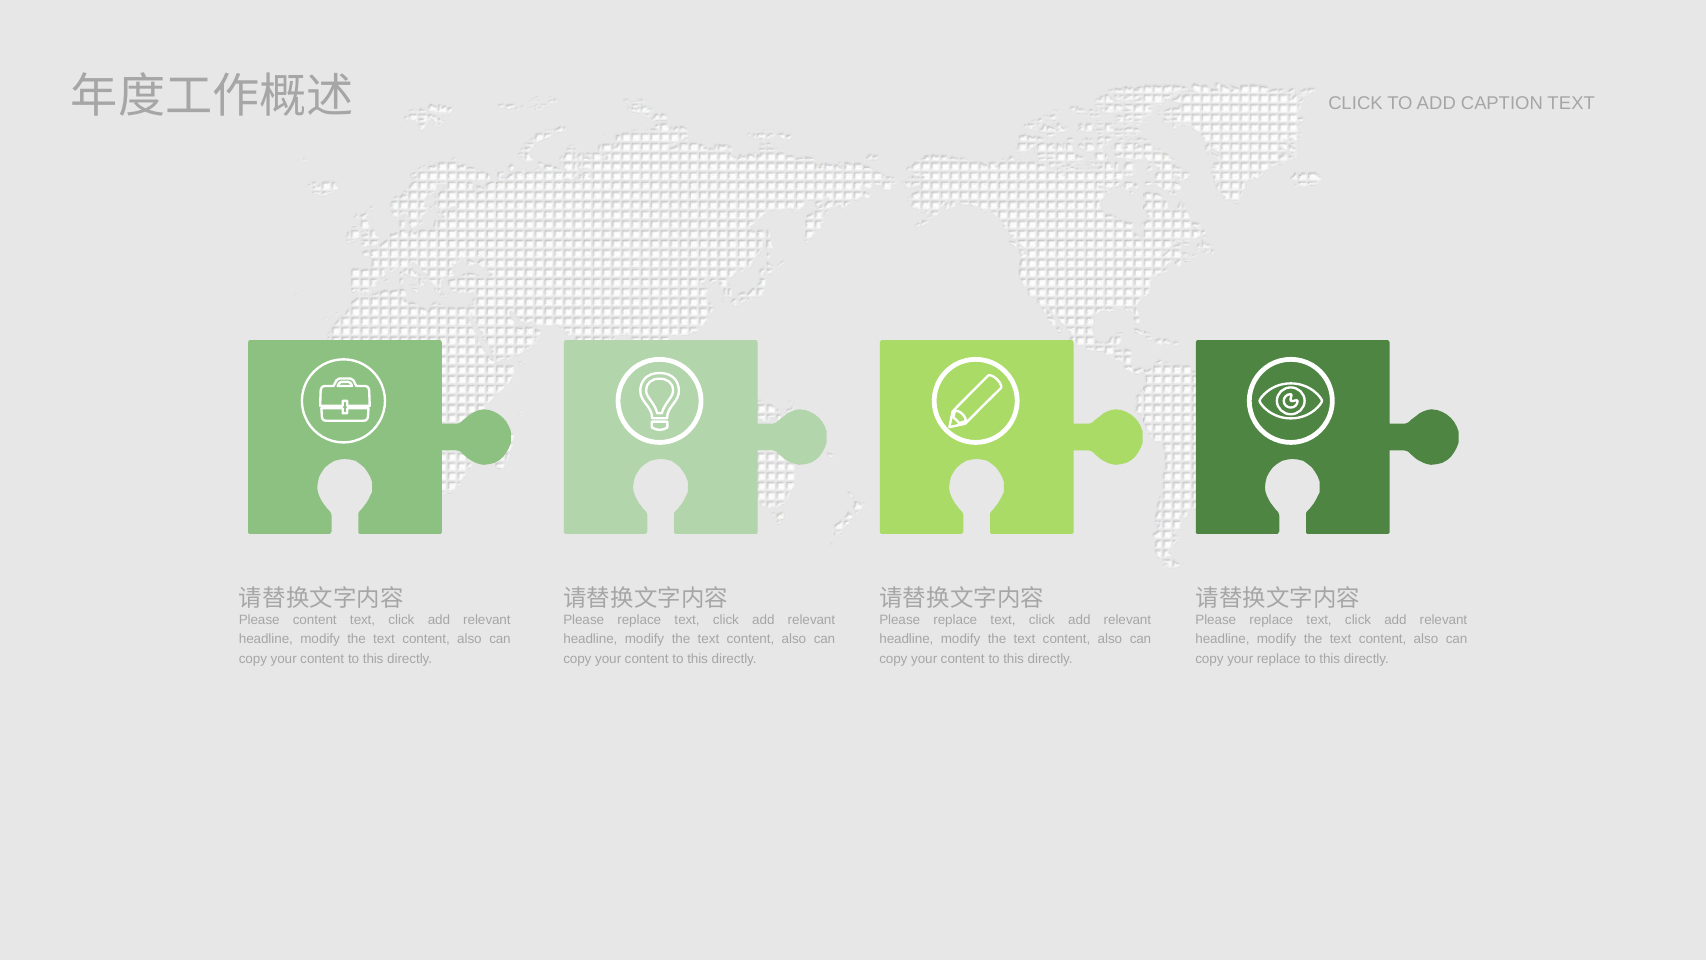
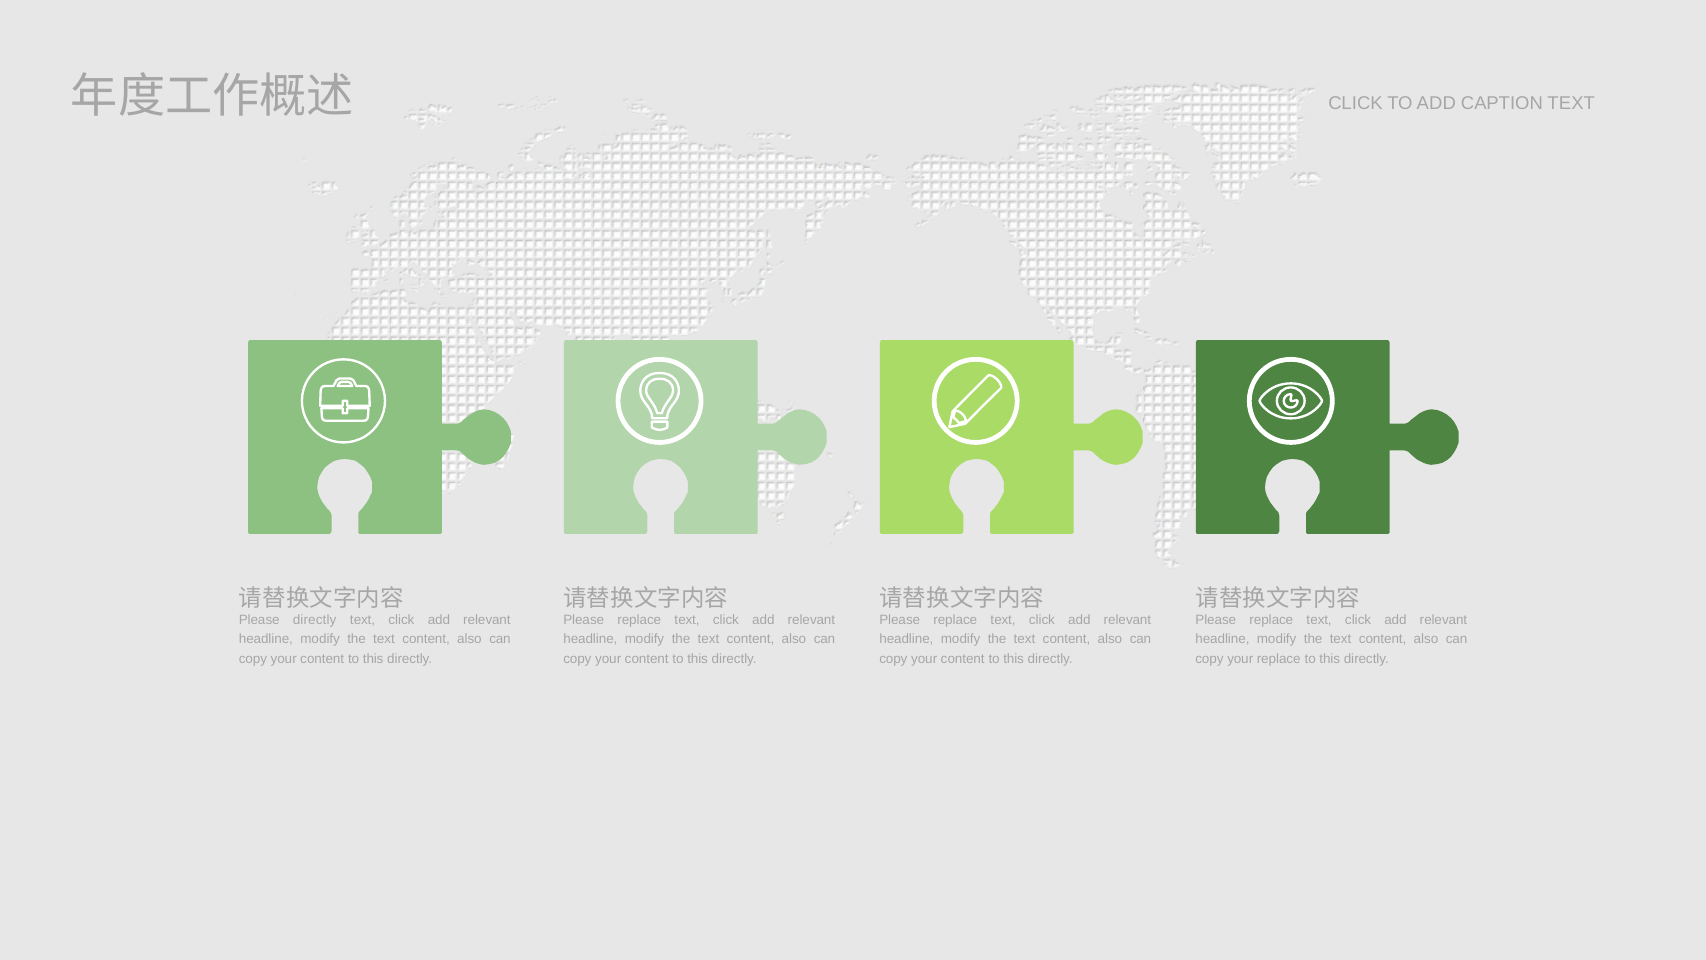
Please content: content -> directly (315, 620)
